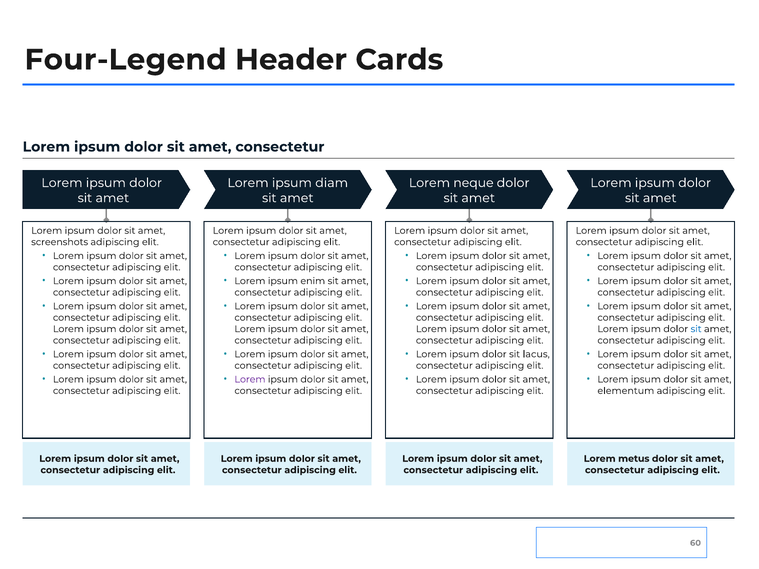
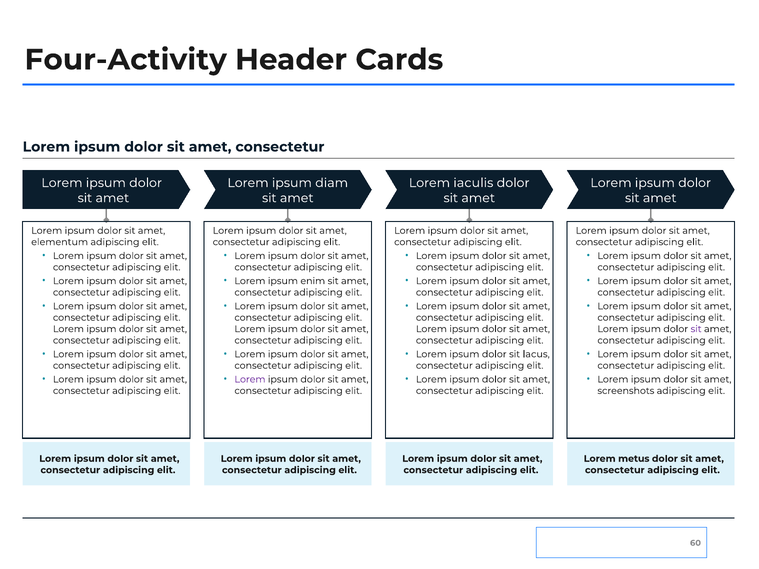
Four-Legend: Four-Legend -> Four-Activity (126, 60)
neque: neque -> iaculis (473, 183)
screenshots: screenshots -> elementum (60, 242)
sit colour: blue -> purple (696, 329)
elementum: elementum -> screenshots (626, 391)
